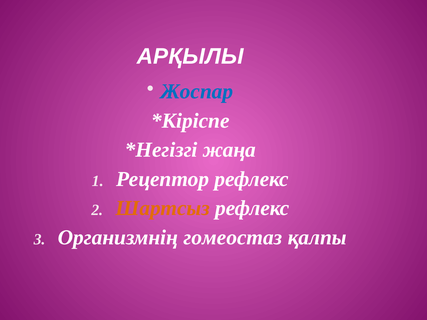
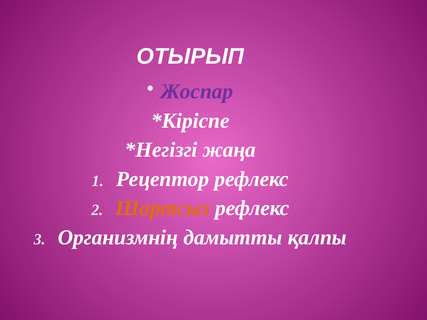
АРҚЫЛЫ: АРҚЫЛЫ -> ОТЫРЫП (190, 56)
Жоспар colour: blue -> purple (197, 92)
гомеостаз: гомеостаз -> дамытты (233, 237)
